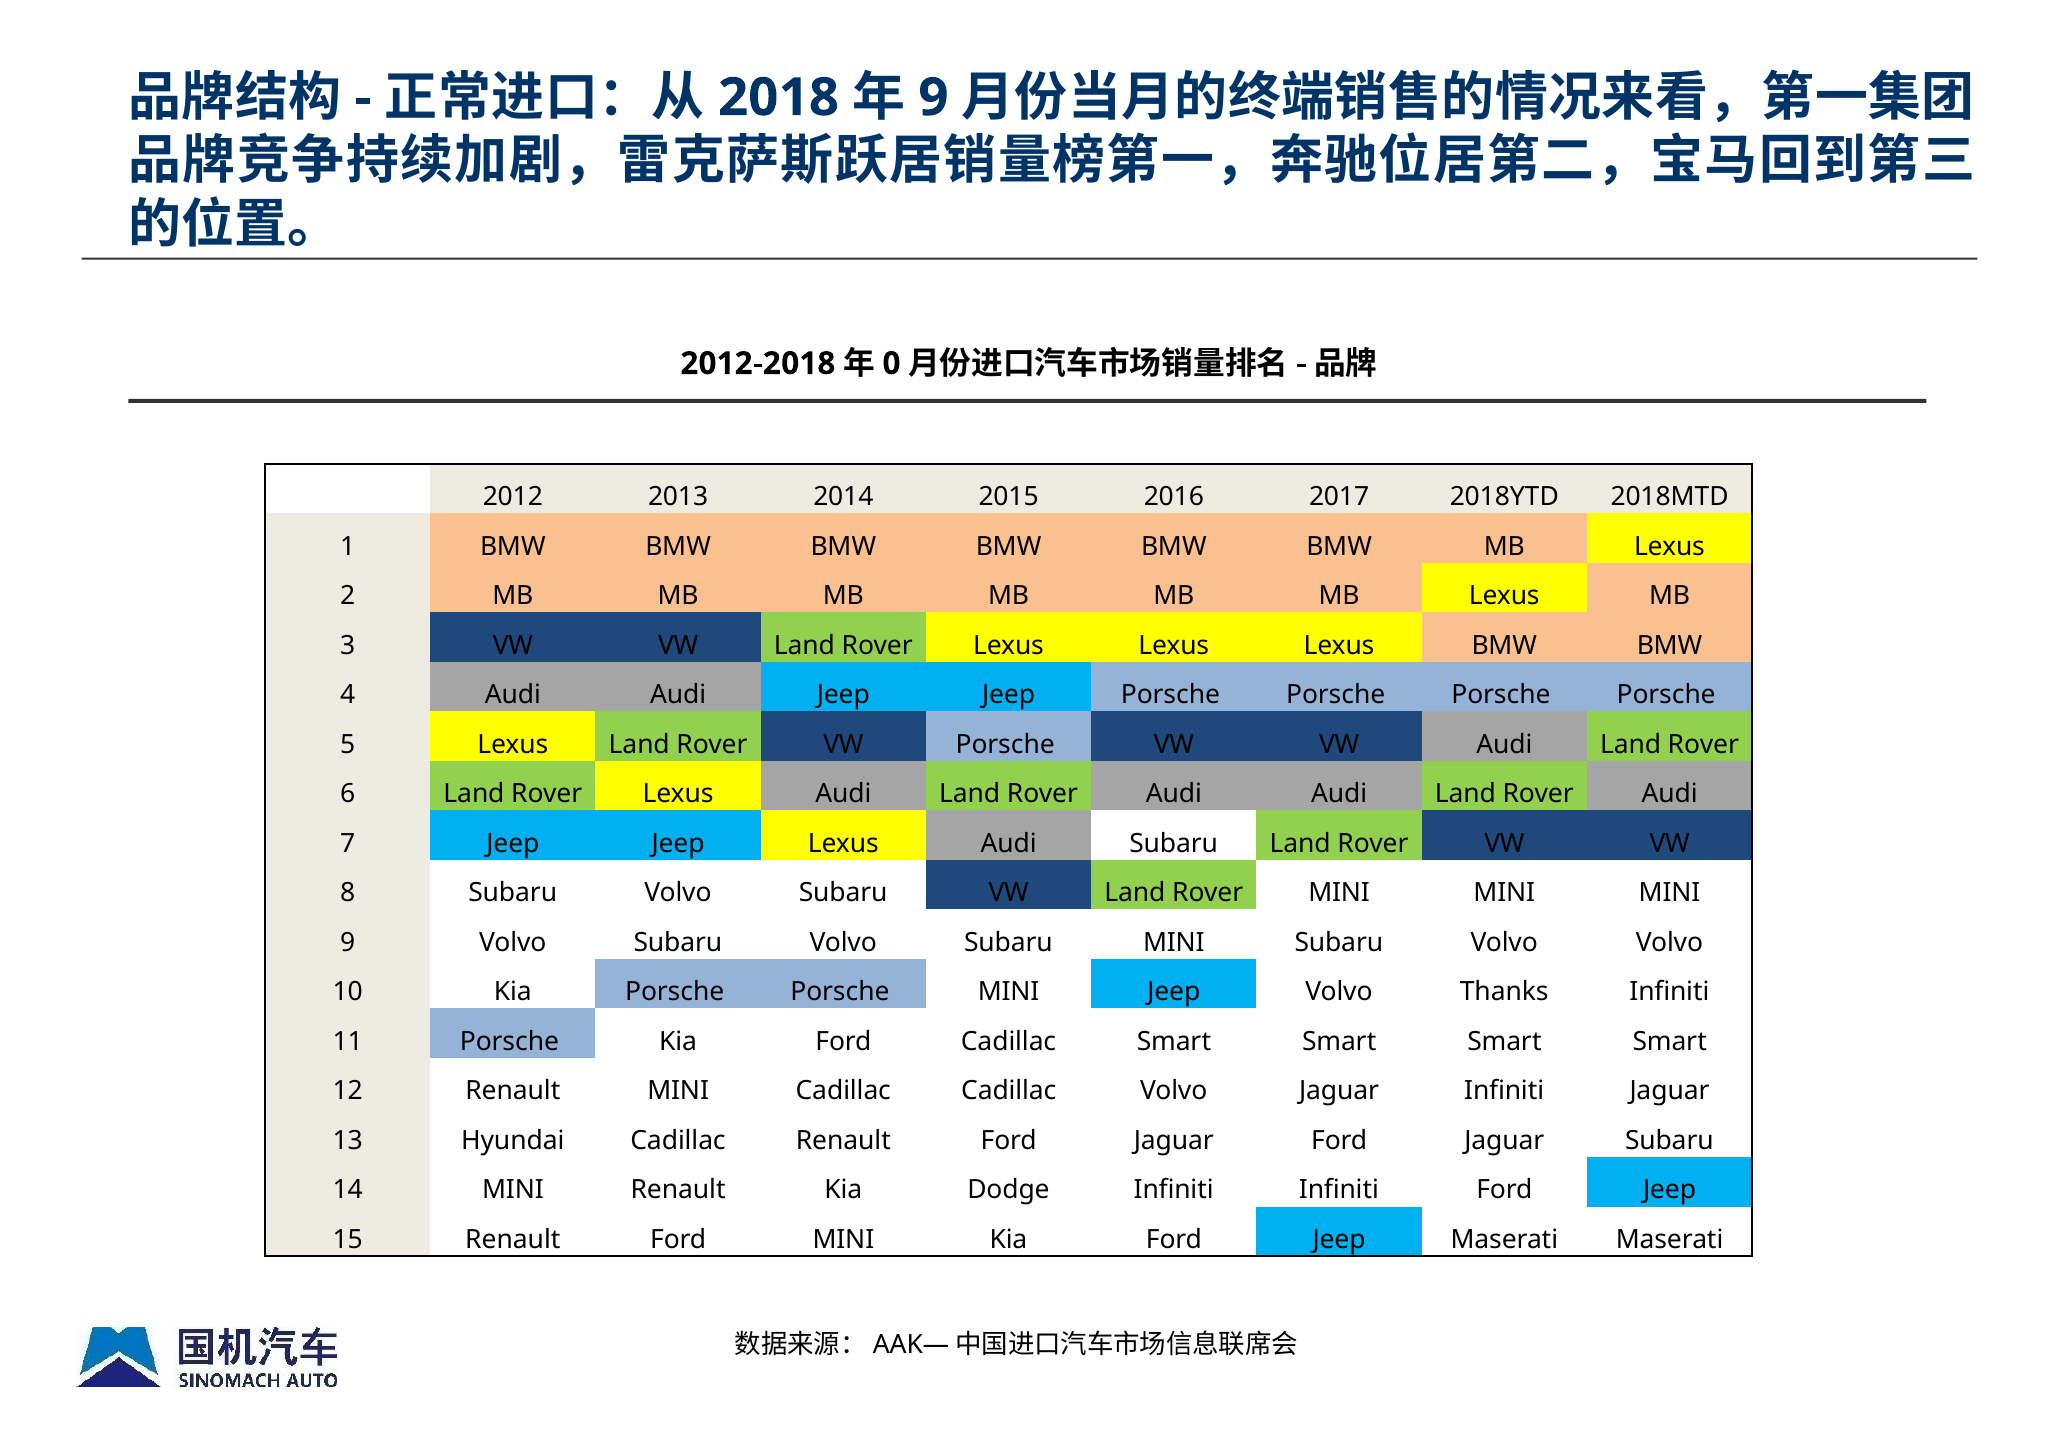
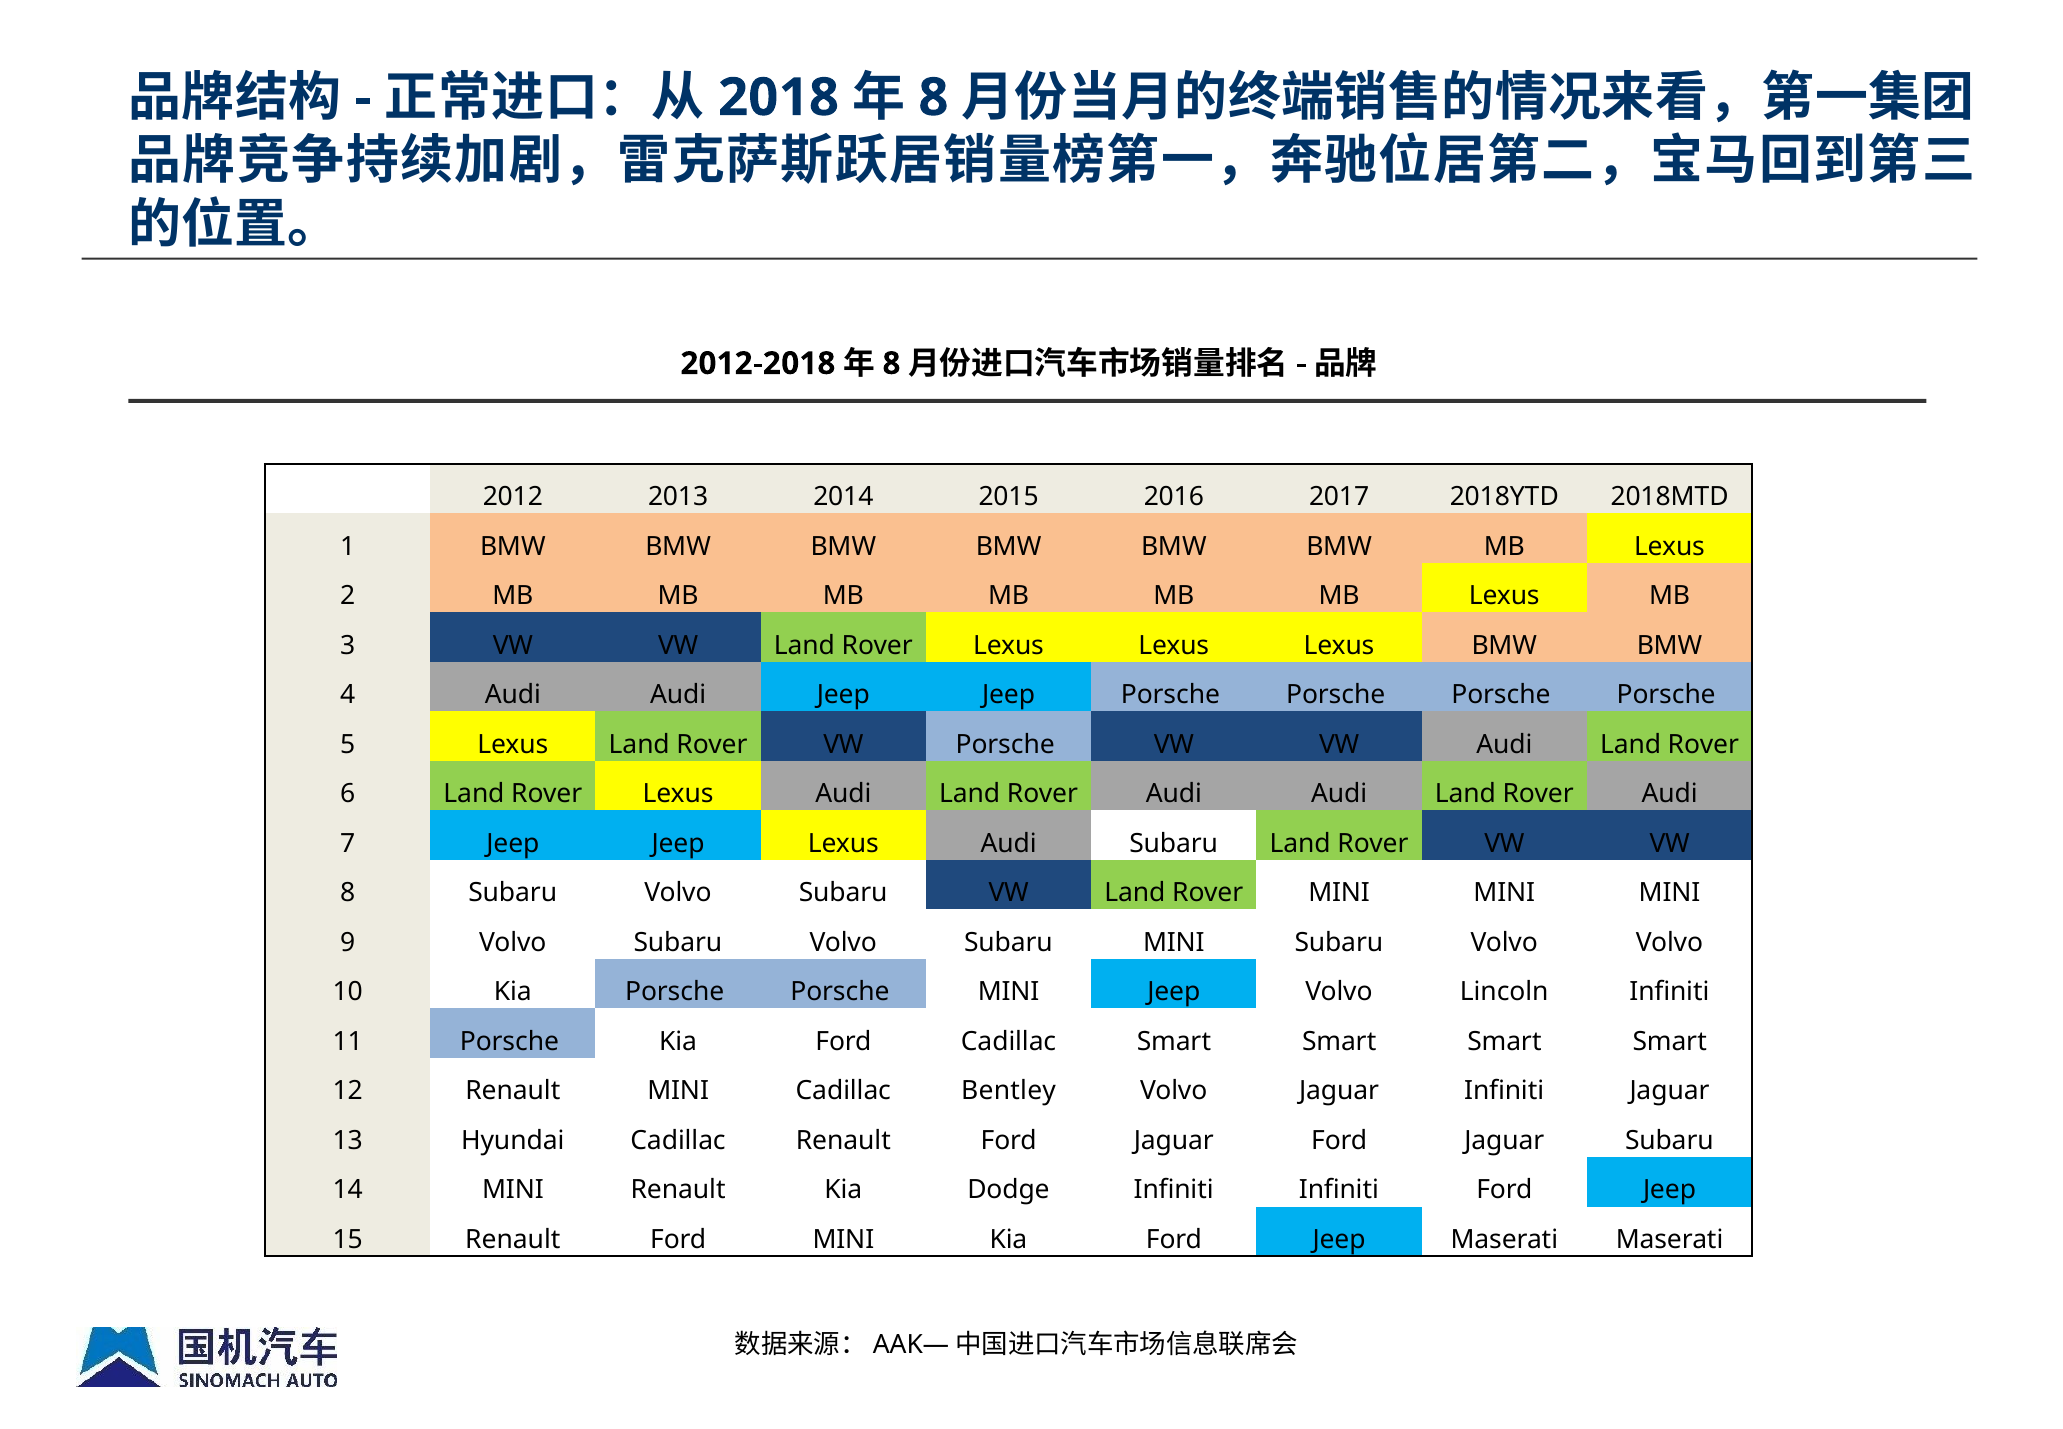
9: 9 -> 8 (933, 98)
0: 0 -> 8 (891, 363)
Thanks: Thanks -> Lincoln (1504, 992)
Cadillac Cadillac: Cadillac -> Bentley (1009, 1091)
